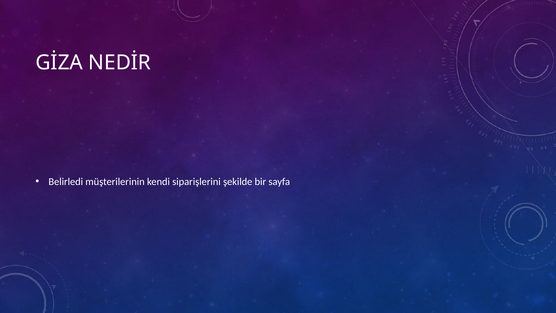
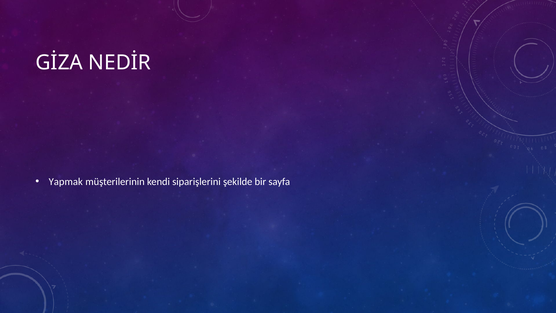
Belirledi: Belirledi -> Yapmak (66, 182)
